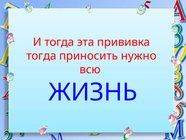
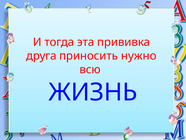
тогда: тогда -> друга (41, 56)
